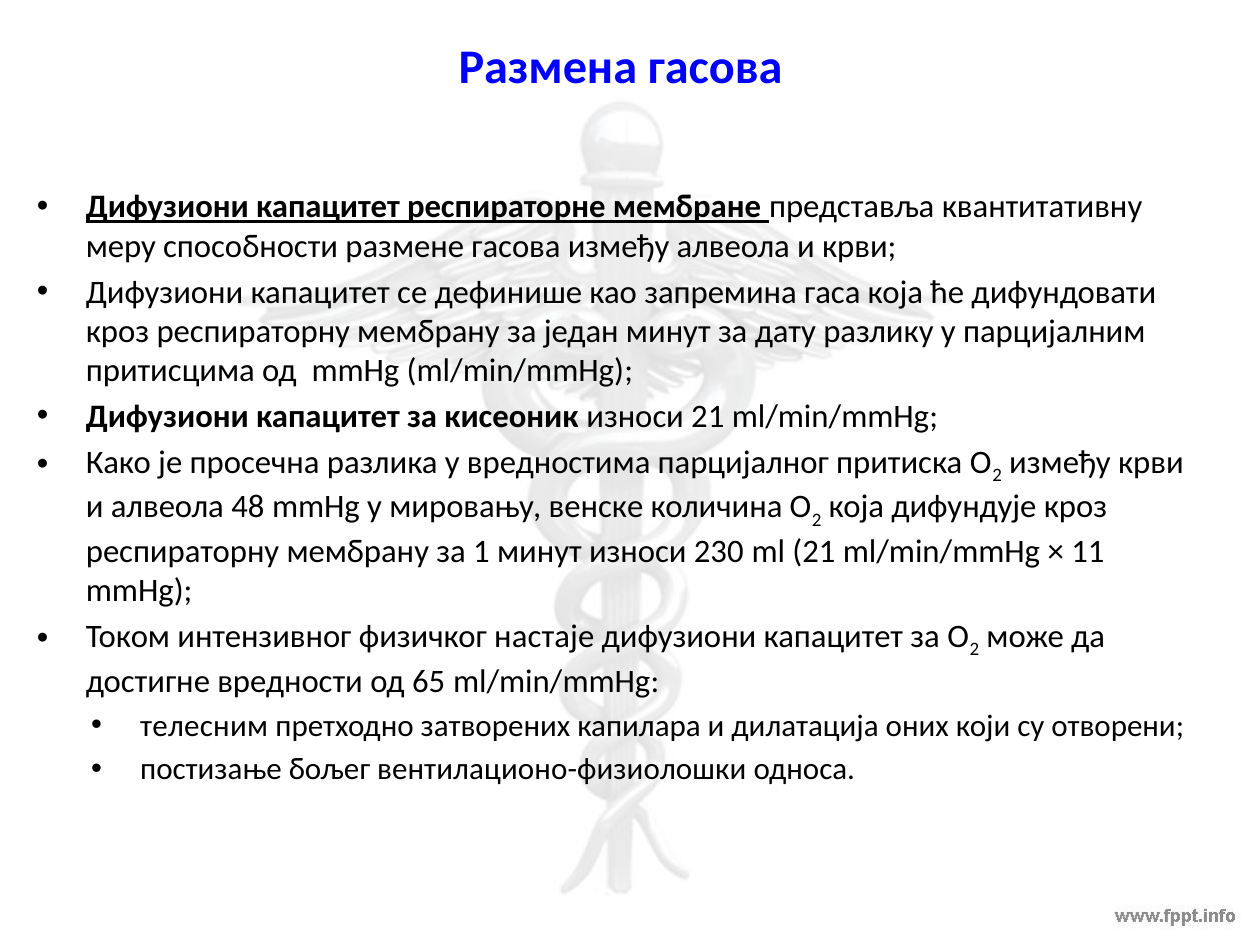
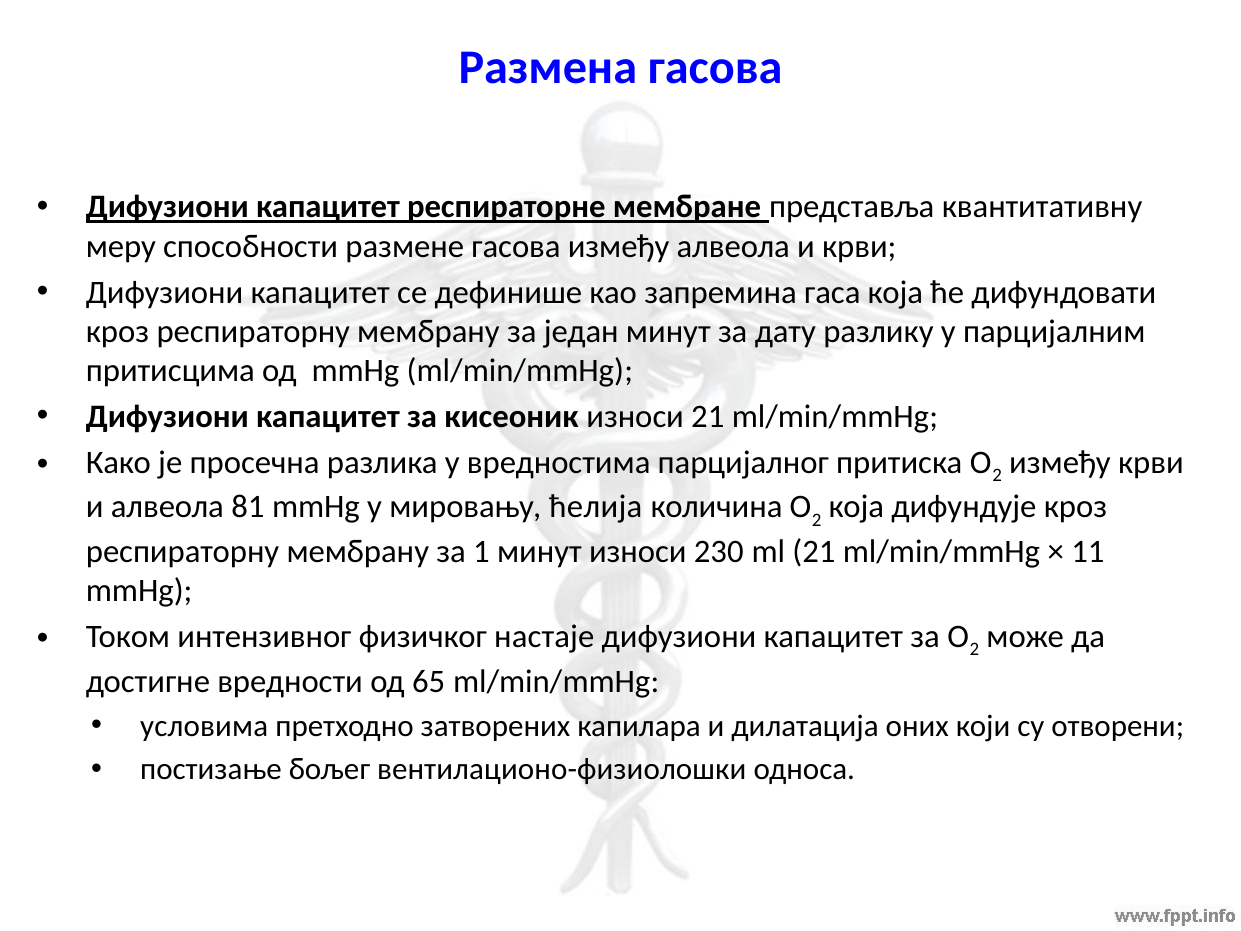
48: 48 -> 81 (248, 507)
венске: венске -> ћелија (596, 507)
телесним: телесним -> условима (204, 726)
